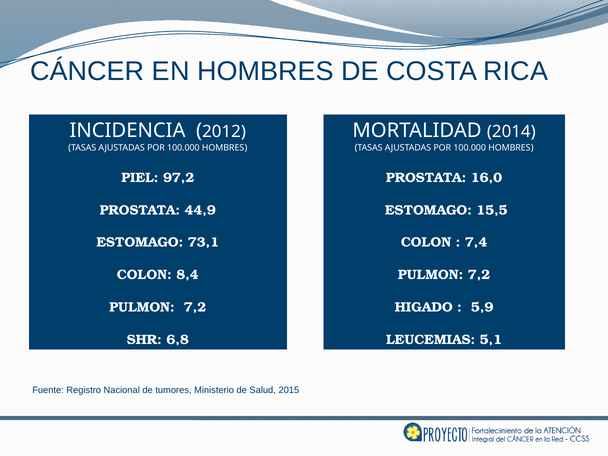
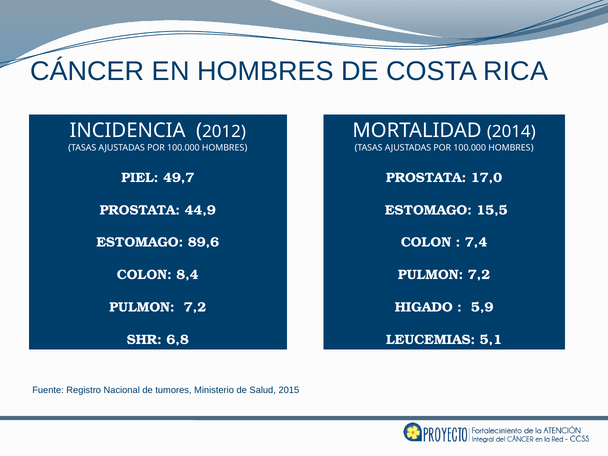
97,2: 97,2 -> 49,7 (179, 178)
16,0: 16,0 -> 17,0 (486, 178)
73,1: 73,1 -> 89,6 (203, 243)
